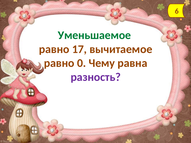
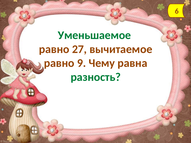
17: 17 -> 27 (79, 49)
0: 0 -> 9 (82, 63)
разность colour: purple -> green (96, 77)
